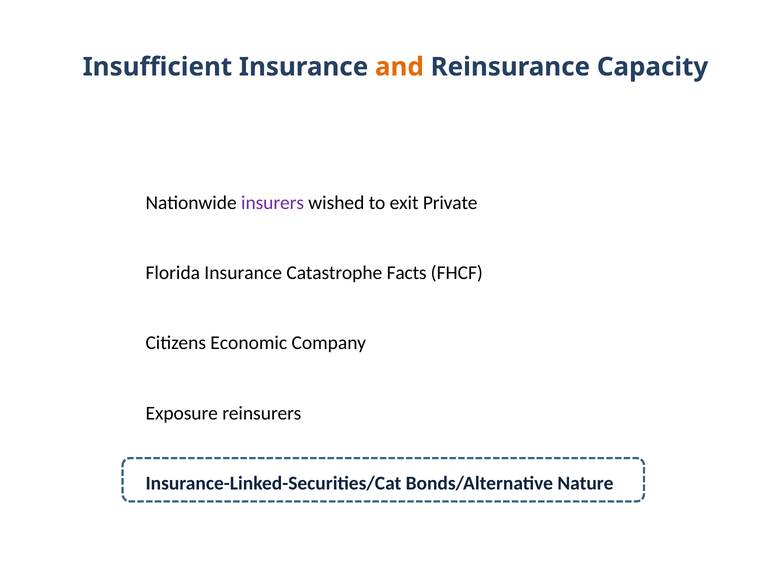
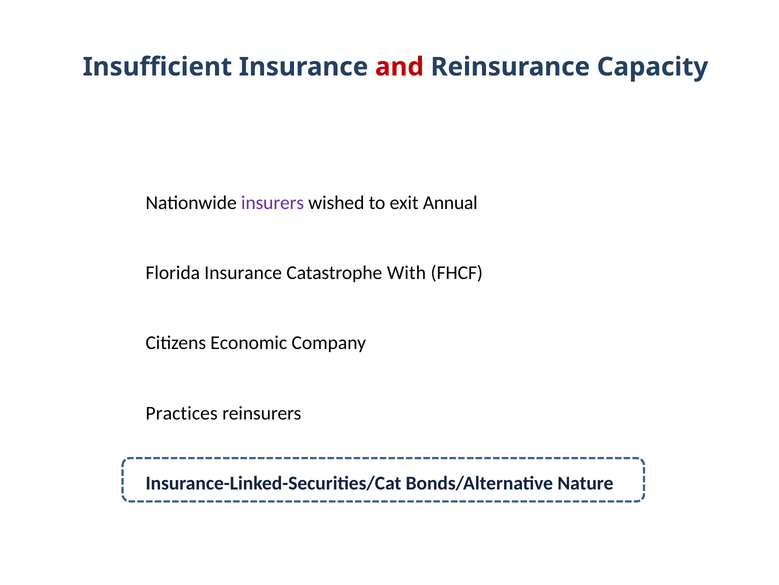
and colour: orange -> red (399, 67)
Private: Private -> Annual (450, 202)
Facts: Facts -> With (406, 272)
Exposure: Exposure -> Practices (182, 413)
